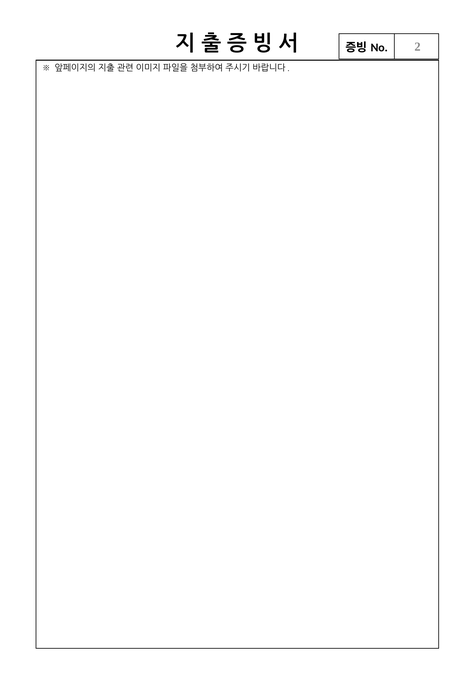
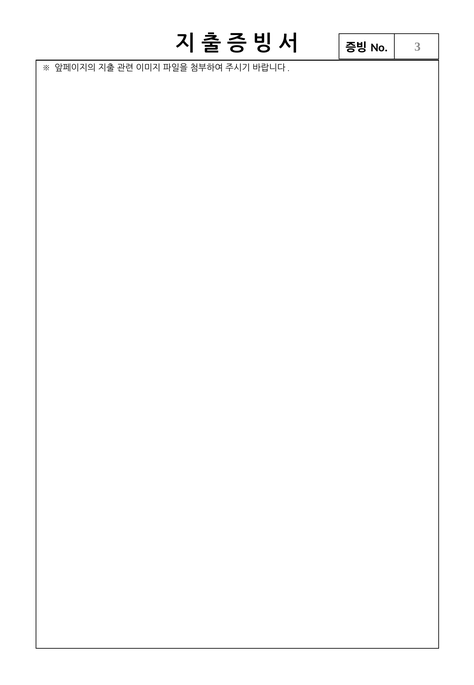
2: 2 -> 3 (418, 47)
